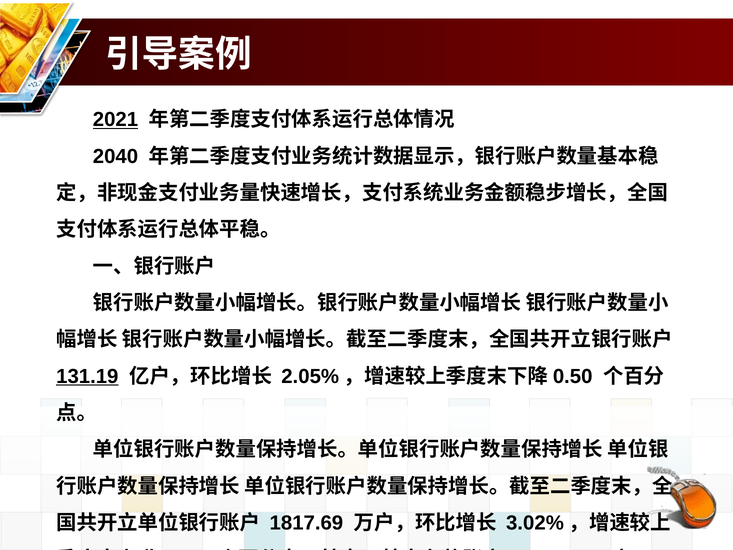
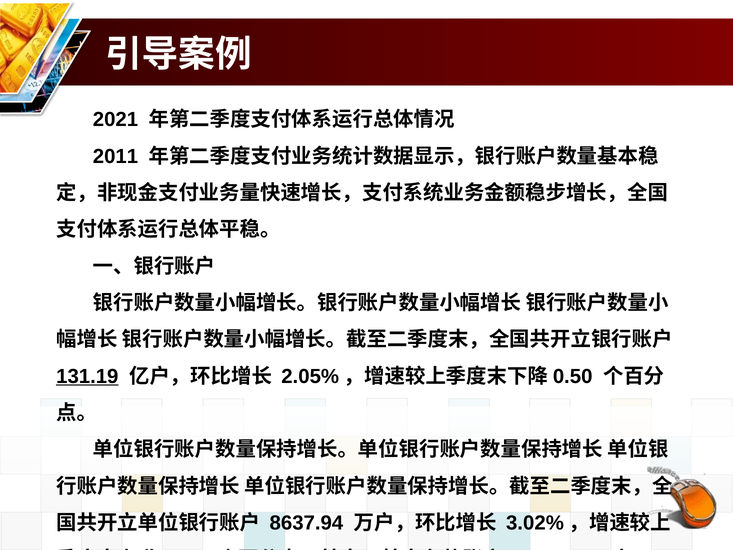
2021 underline: present -> none (115, 120)
2040: 2040 -> 2011 (115, 156)
1817.69: 1817.69 -> 8637.94 (306, 523)
